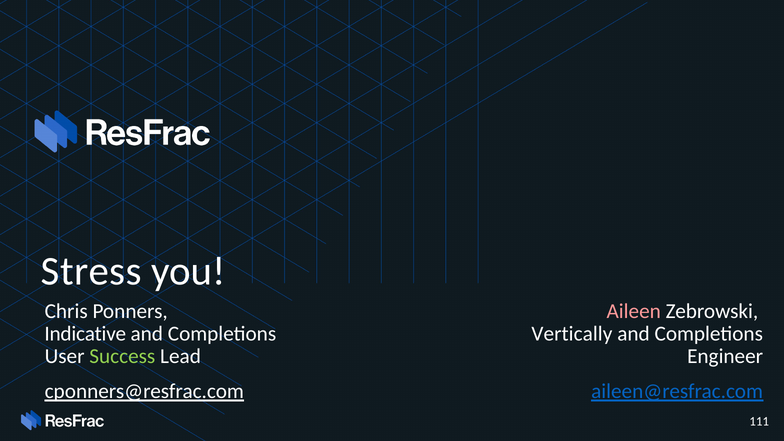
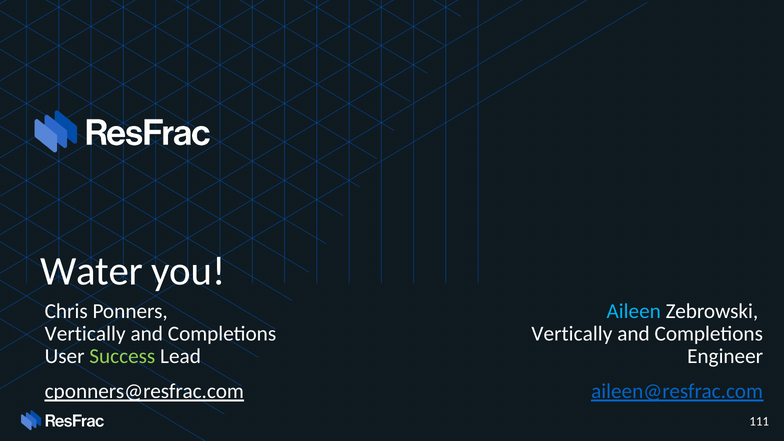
Stress: Stress -> Water (92, 271)
Aileen colour: pink -> light blue (634, 311)
Indicative: Indicative -> Vertically (85, 334)
